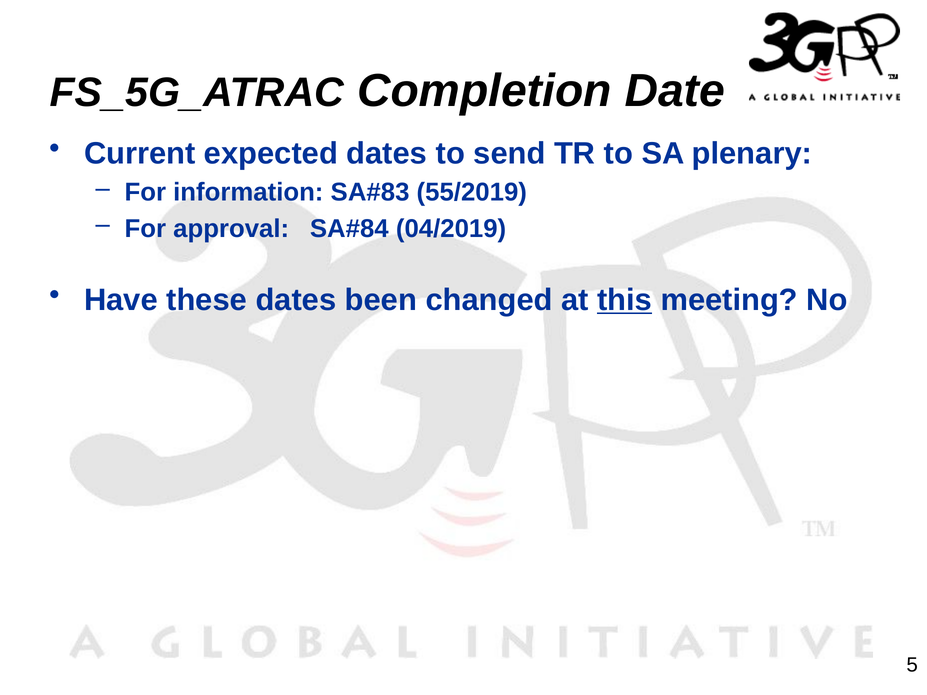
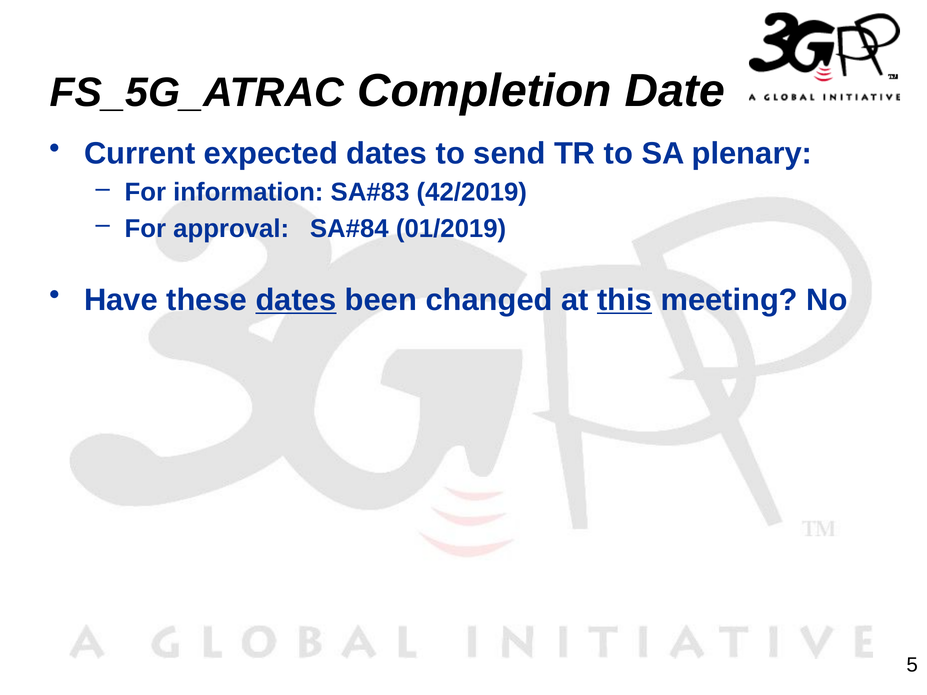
55/2019: 55/2019 -> 42/2019 (472, 193)
04/2019: 04/2019 -> 01/2019 (451, 229)
dates underline: none -> present (296, 300)
